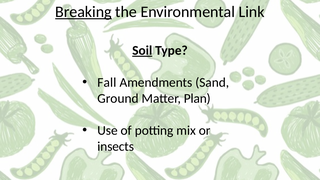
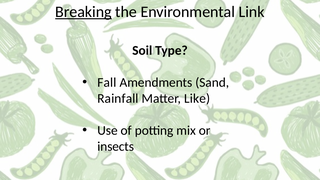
Soil underline: present -> none (142, 51)
Ground: Ground -> Rainfall (118, 99)
Plan: Plan -> Like (197, 99)
